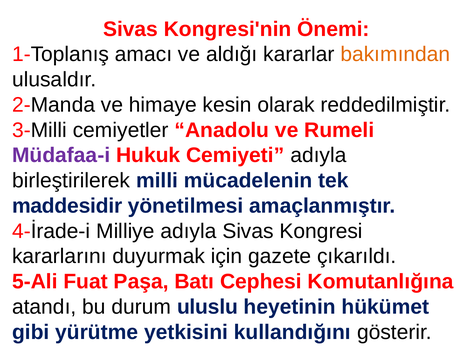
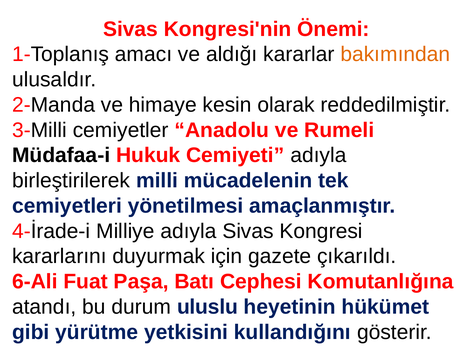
Müdafaa-i colour: purple -> black (61, 155)
maddesidir: maddesidir -> cemiyetleri (67, 206)
5-Ali: 5-Ali -> 6-Ali (35, 281)
